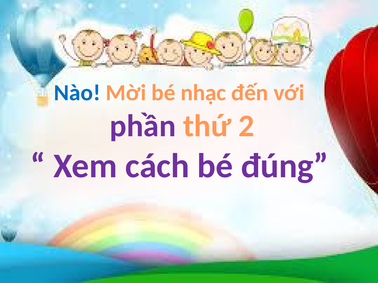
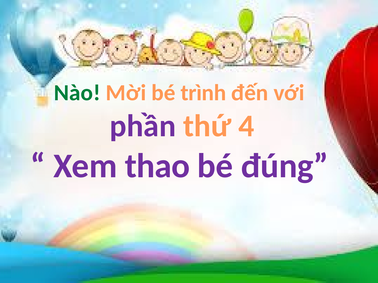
Nào colour: blue -> green (77, 93)
nhạc: nhạc -> trình (203, 93)
2: 2 -> 4 (246, 126)
cách: cách -> thao (157, 166)
